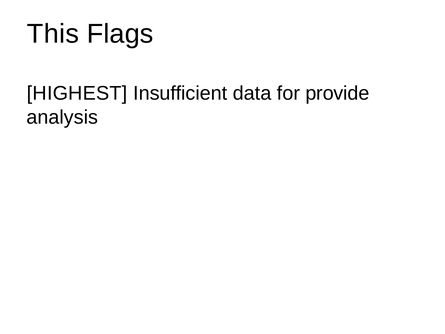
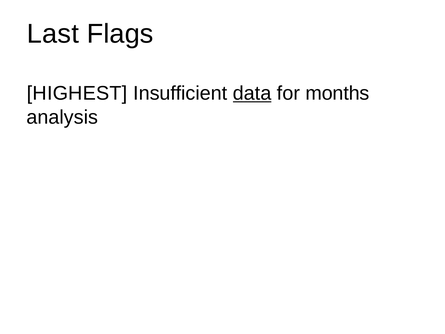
This: This -> Last (53, 34)
data underline: none -> present (252, 93)
provide: provide -> months (337, 93)
